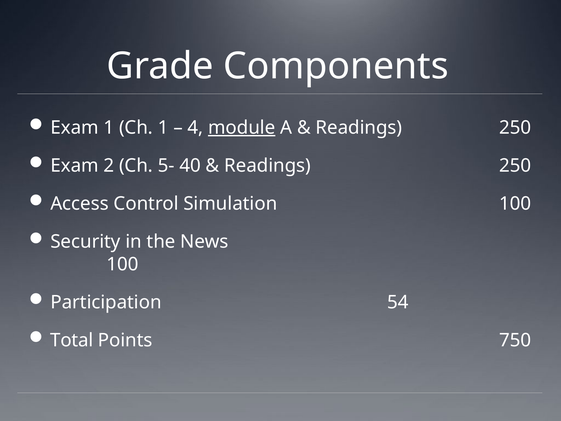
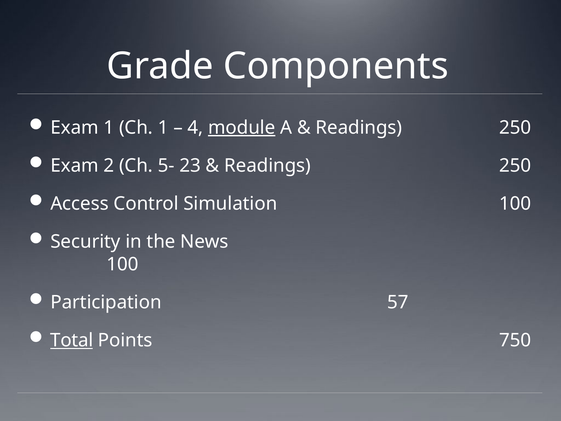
40: 40 -> 23 (190, 166)
54: 54 -> 57 (398, 302)
Total underline: none -> present (72, 340)
